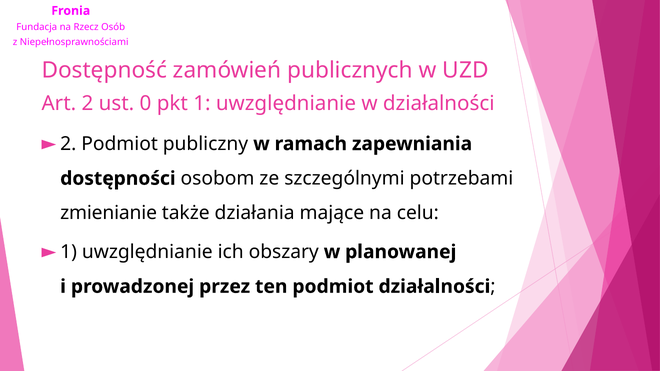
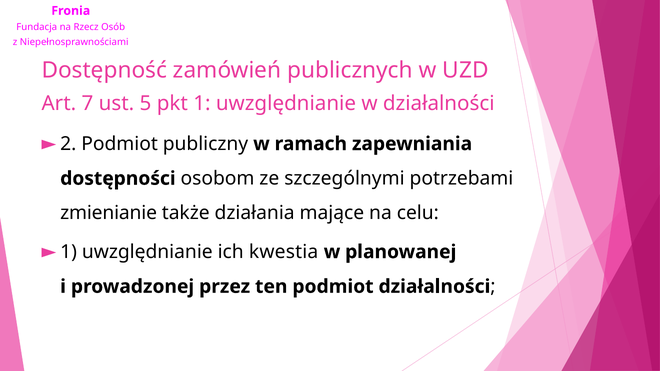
Art 2: 2 -> 7 (87, 104)
0: 0 -> 5 (146, 104)
obszary: obszary -> kwestia (284, 252)
